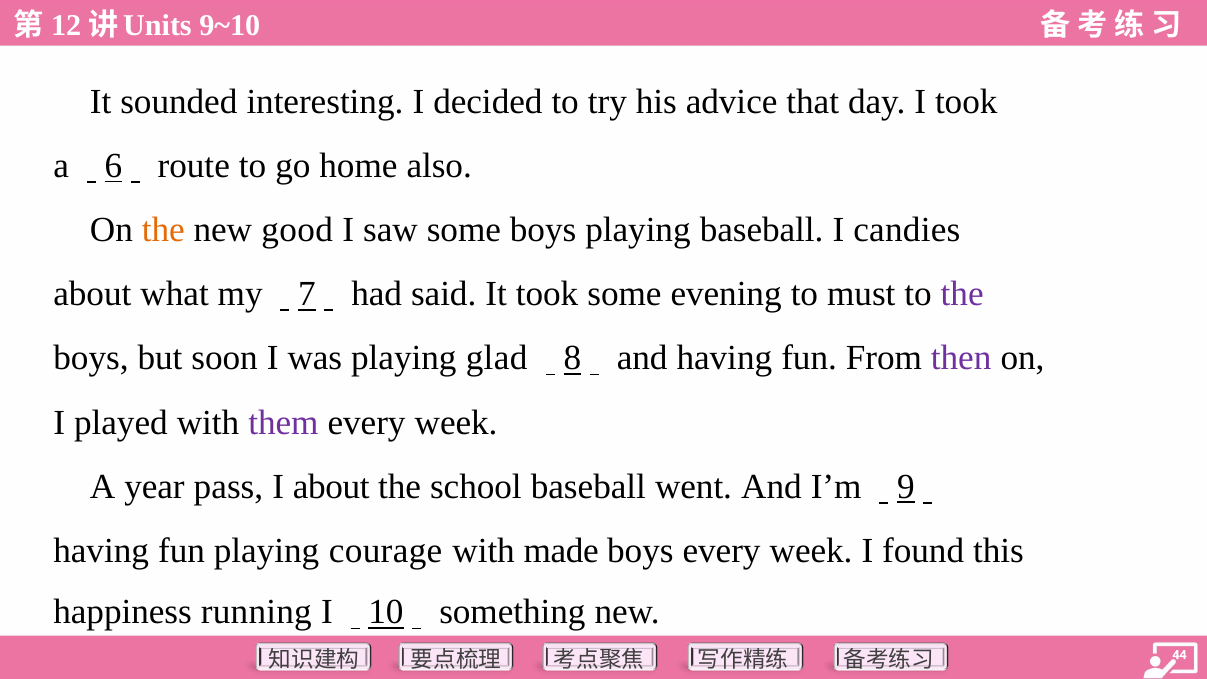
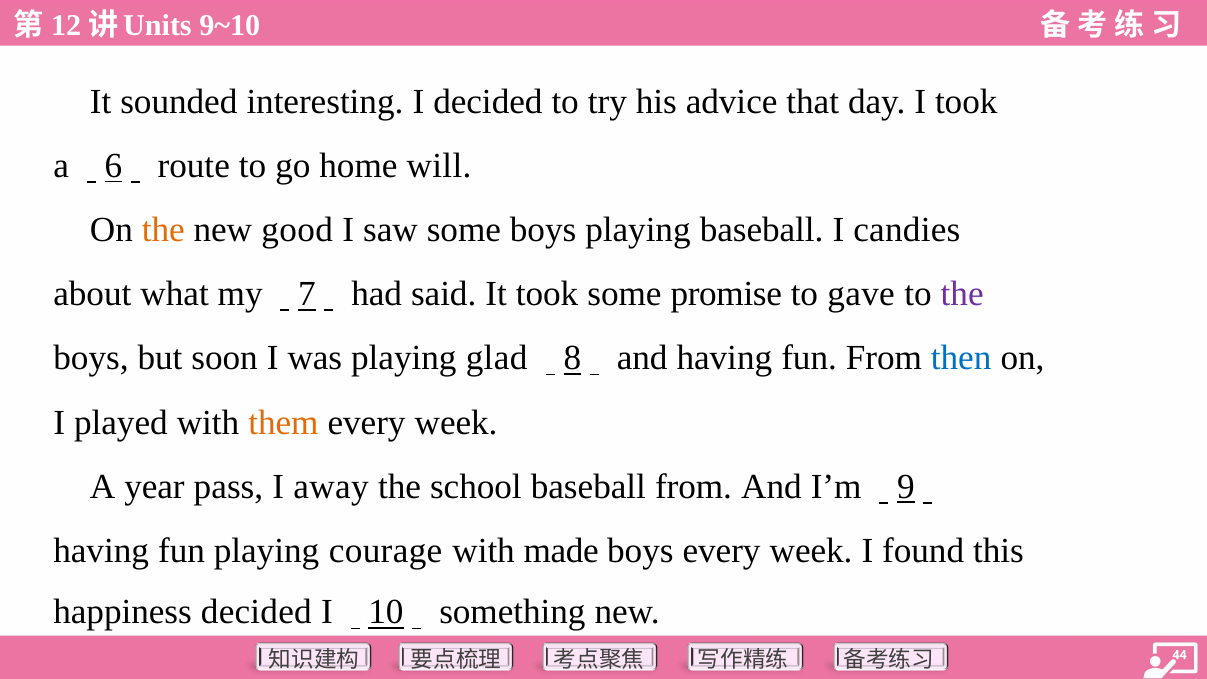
also: also -> will (439, 166)
evening: evening -> promise (726, 294)
must: must -> gave (861, 294)
then colour: purple -> blue (961, 358)
them colour: purple -> orange (283, 422)
I about: about -> away (331, 487)
baseball went: went -> from (694, 487)
happiness running: running -> decided (256, 612)
